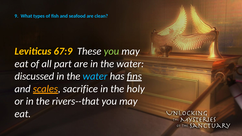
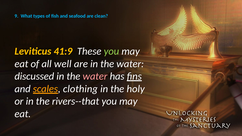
67:9: 67:9 -> 41:9 (63, 51)
part: part -> well (63, 64)
water colour: light blue -> pink (95, 76)
sacrifice: sacrifice -> clothing (80, 89)
